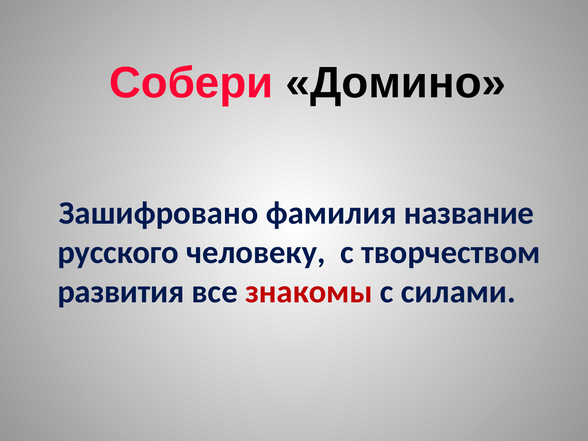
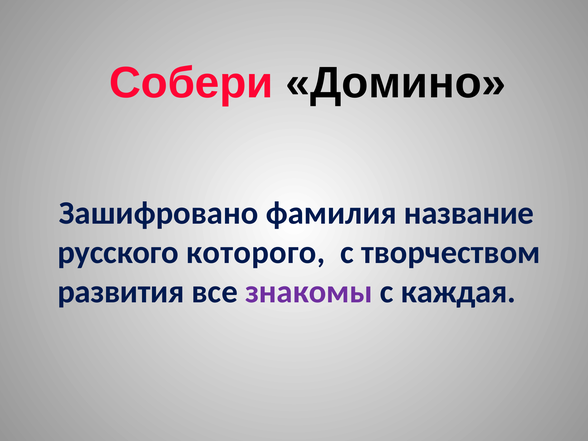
человеку: человеку -> которого (256, 252)
знакомы colour: red -> purple (309, 292)
силами: силами -> каждая (458, 292)
